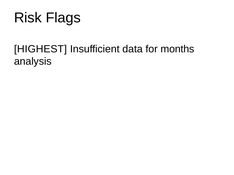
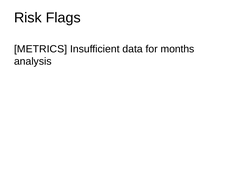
HIGHEST: HIGHEST -> METRICS (41, 49)
